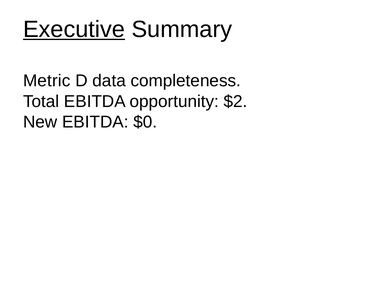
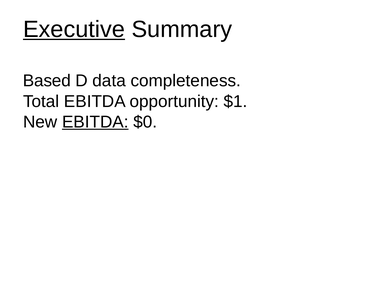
Metric: Metric -> Based (47, 81)
$2: $2 -> $1 (236, 101)
EBITDA underline: none -> present (95, 122)
